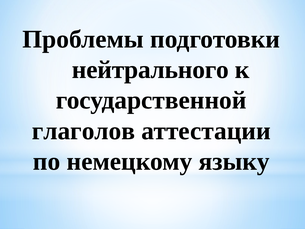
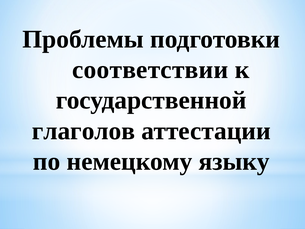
нейтрального: нейтрального -> соответствии (150, 70)
